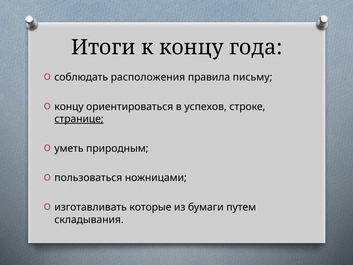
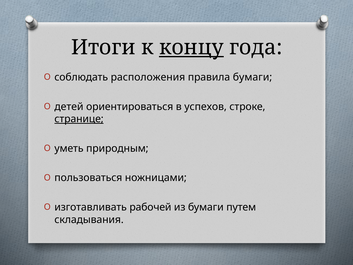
концу underline: none -> present (191, 47)
правила письму: письму -> бумаги (253, 77)
концу: концу -> детей (69, 107)
которые: которые -> рабочей (150, 207)
